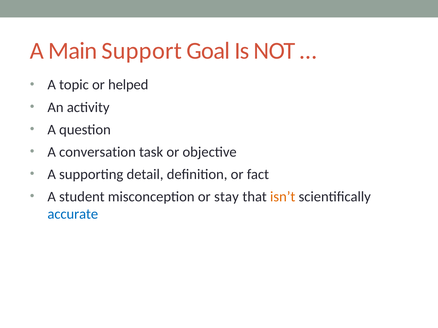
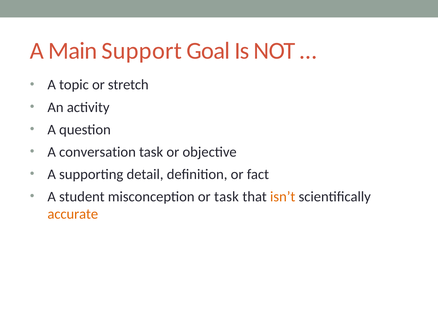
helped: helped -> stretch (128, 85)
or stay: stay -> task (226, 197)
accurate colour: blue -> orange (73, 214)
